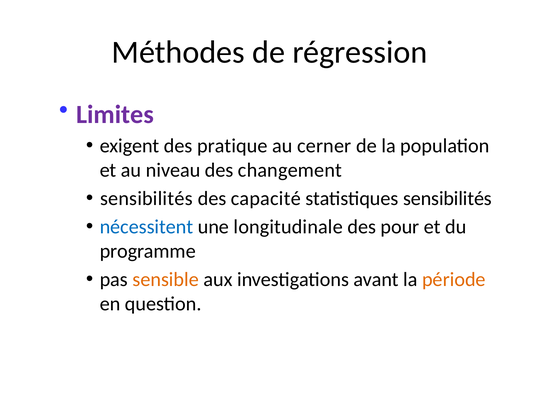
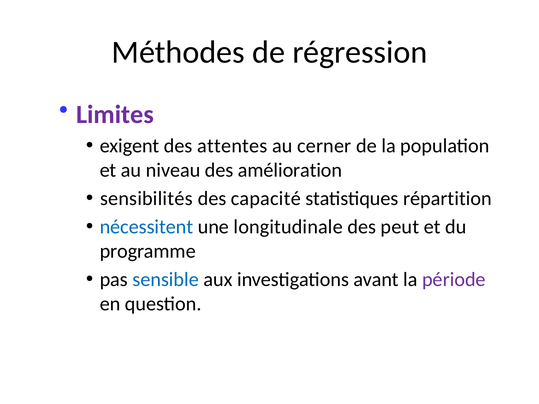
pratique: pratique -> attentes (232, 146)
changement: changement -> amélioration (290, 170)
statistiques sensibilités: sensibilités -> répartition (447, 199)
pour: pour -> peut (400, 227)
sensible colour: orange -> blue (166, 280)
période colour: orange -> purple (454, 280)
